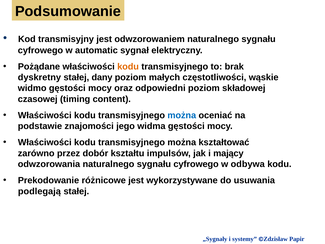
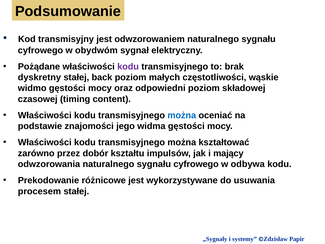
automatic: automatic -> obydwóm (96, 50)
kodu colour: orange -> purple (128, 66)
dany: dany -> back (102, 77)
podlegają: podlegają -> procesem (39, 191)
